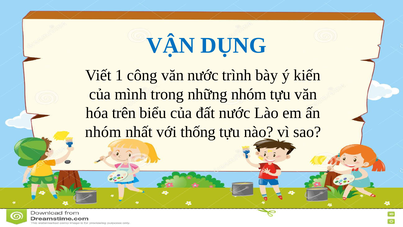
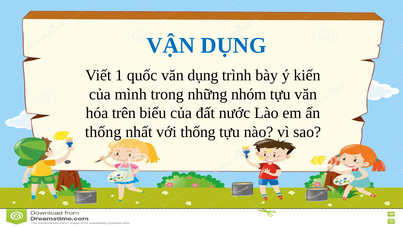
công: công -> quốc (142, 75)
văn nước: nước -> dụng (203, 75)
nhóm: nhóm -> thống (103, 132)
